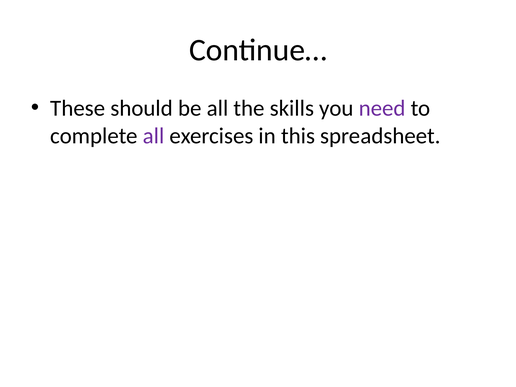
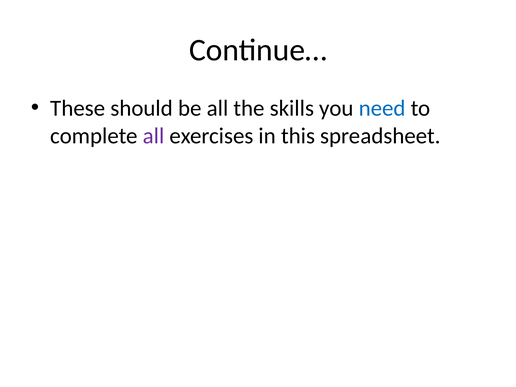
need colour: purple -> blue (382, 108)
